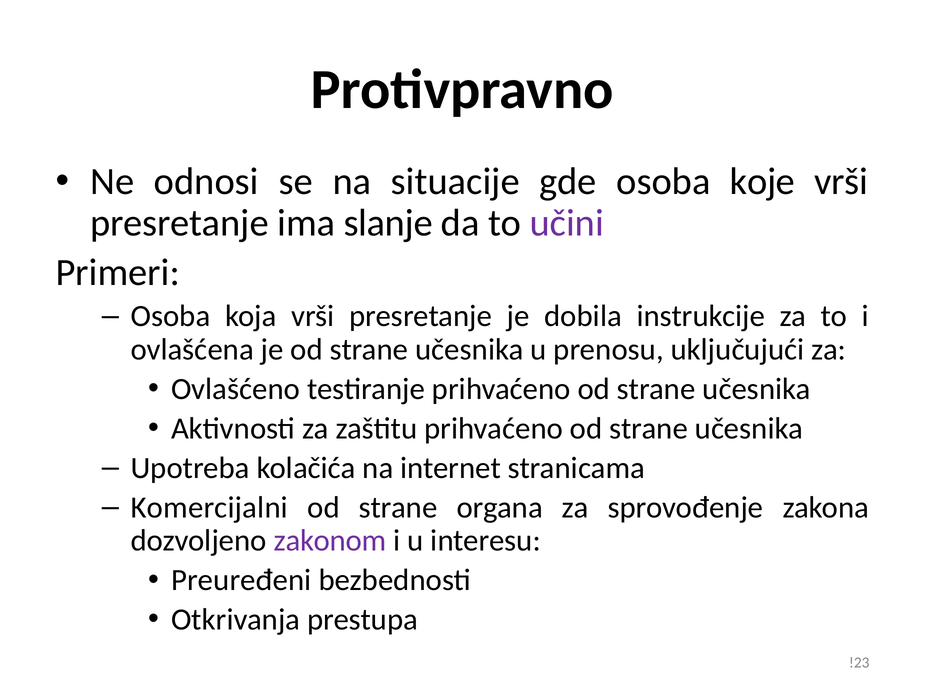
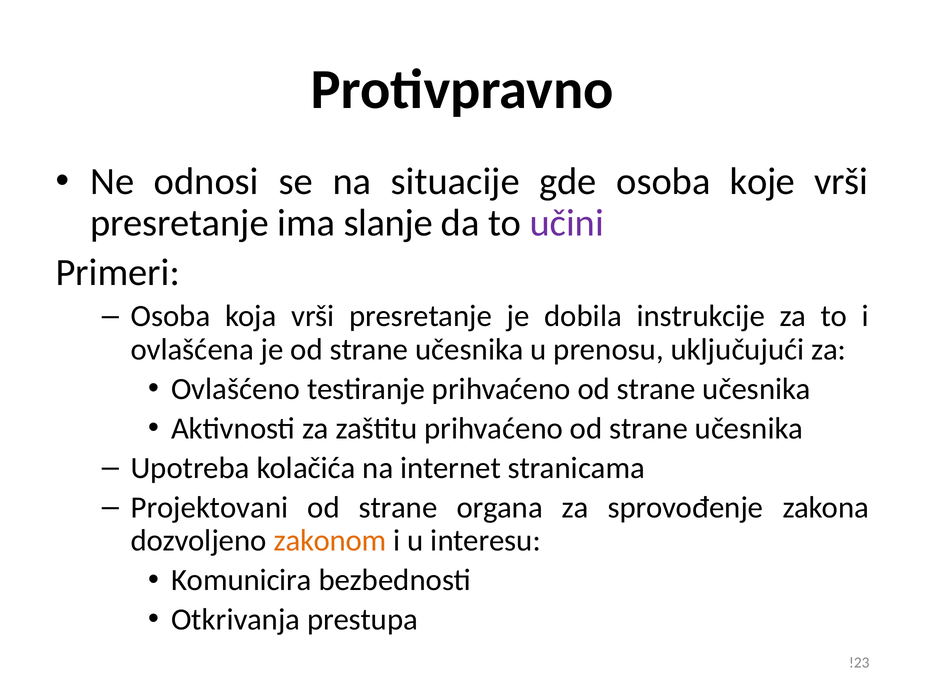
Komercijalni: Komercijalni -> Projektovani (209, 507)
zakonom colour: purple -> orange (330, 540)
Preuređeni: Preuređeni -> Komunicira (241, 580)
